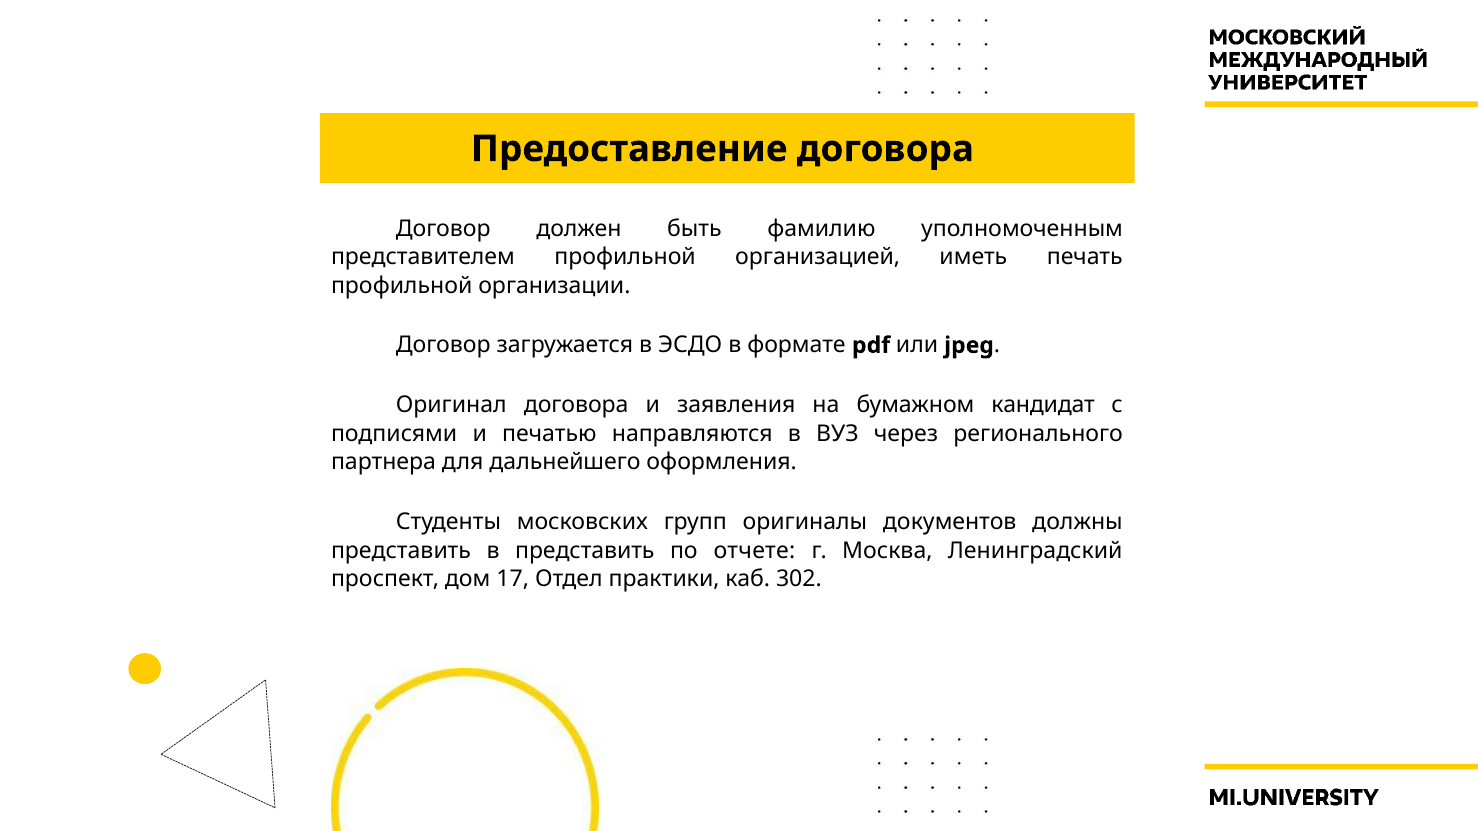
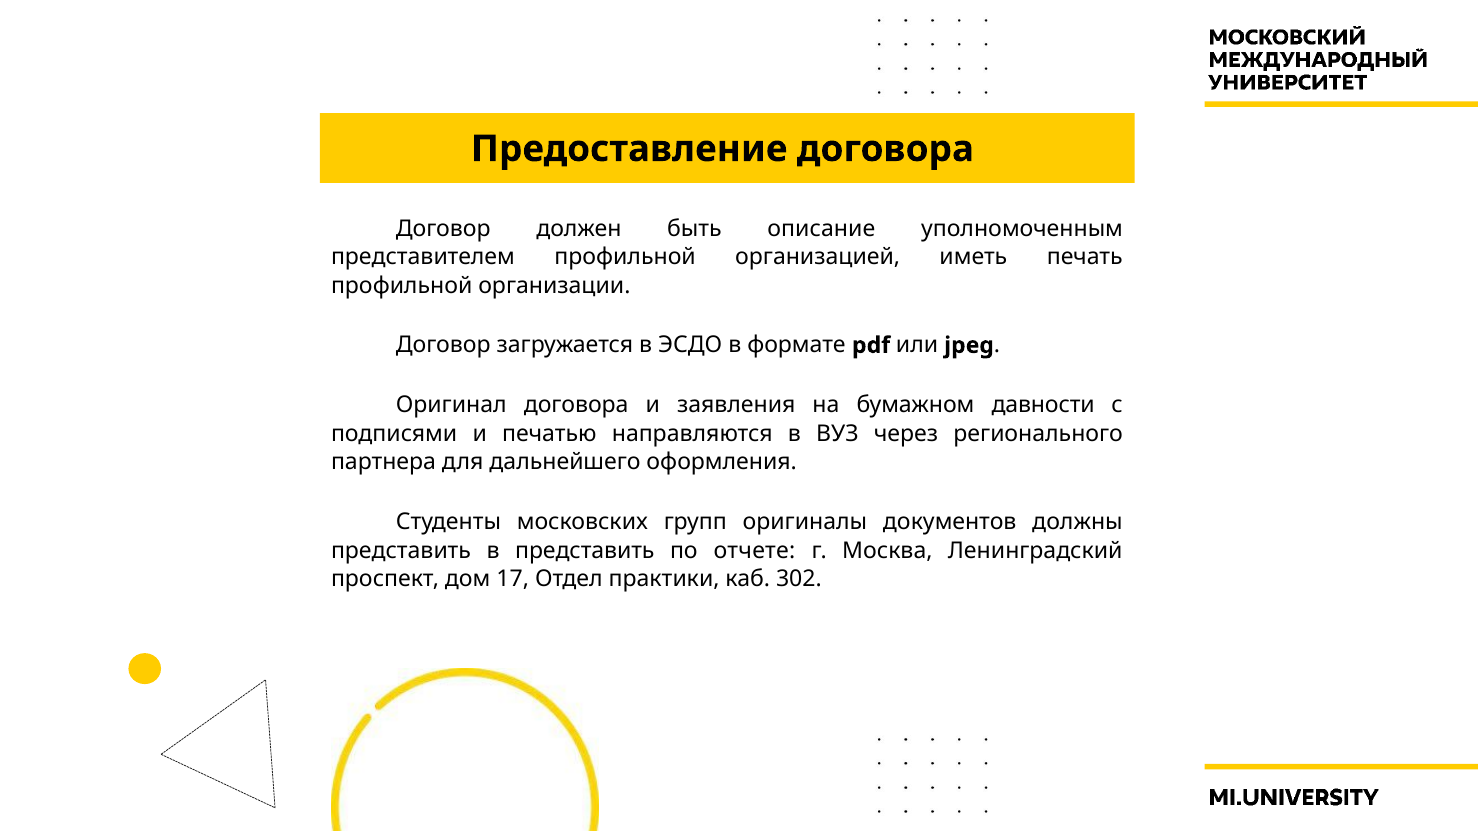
фамилию: фамилию -> описание (821, 229)
кандидат: кандидат -> давности (1043, 405)
